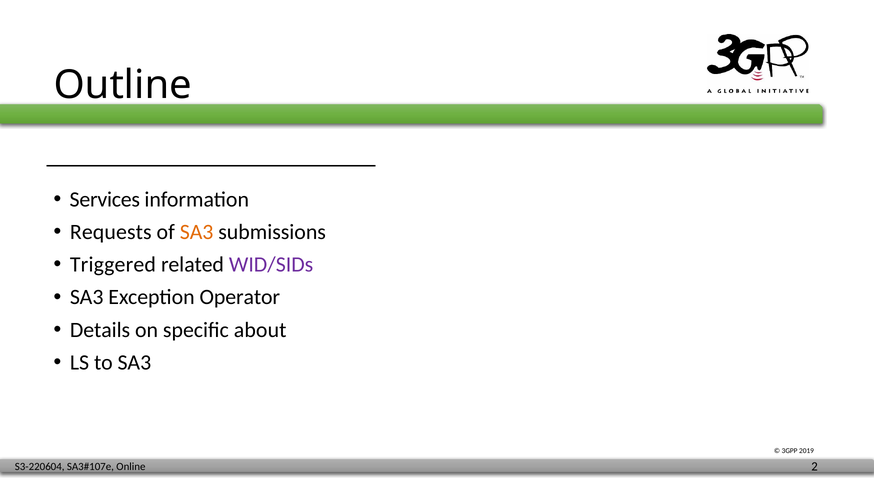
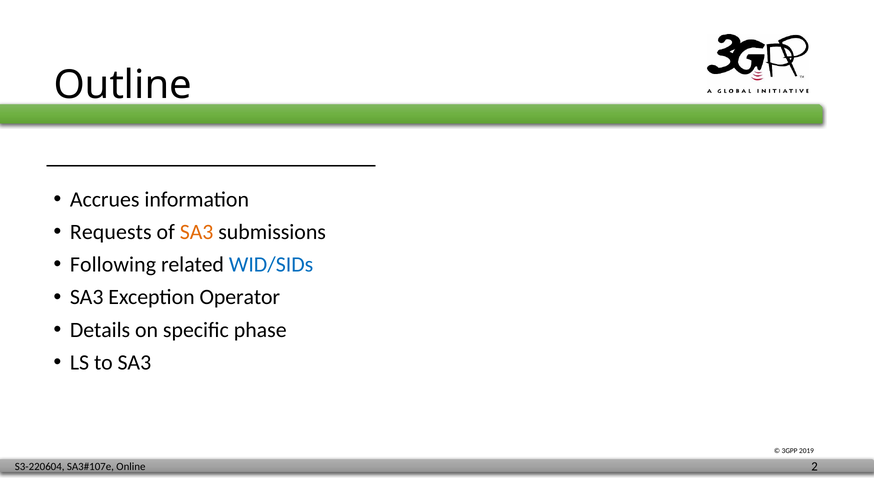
Services: Services -> Accrues (105, 200)
Triggered: Triggered -> Following (113, 265)
WID/SIDs colour: purple -> blue (271, 265)
about: about -> phase (260, 330)
